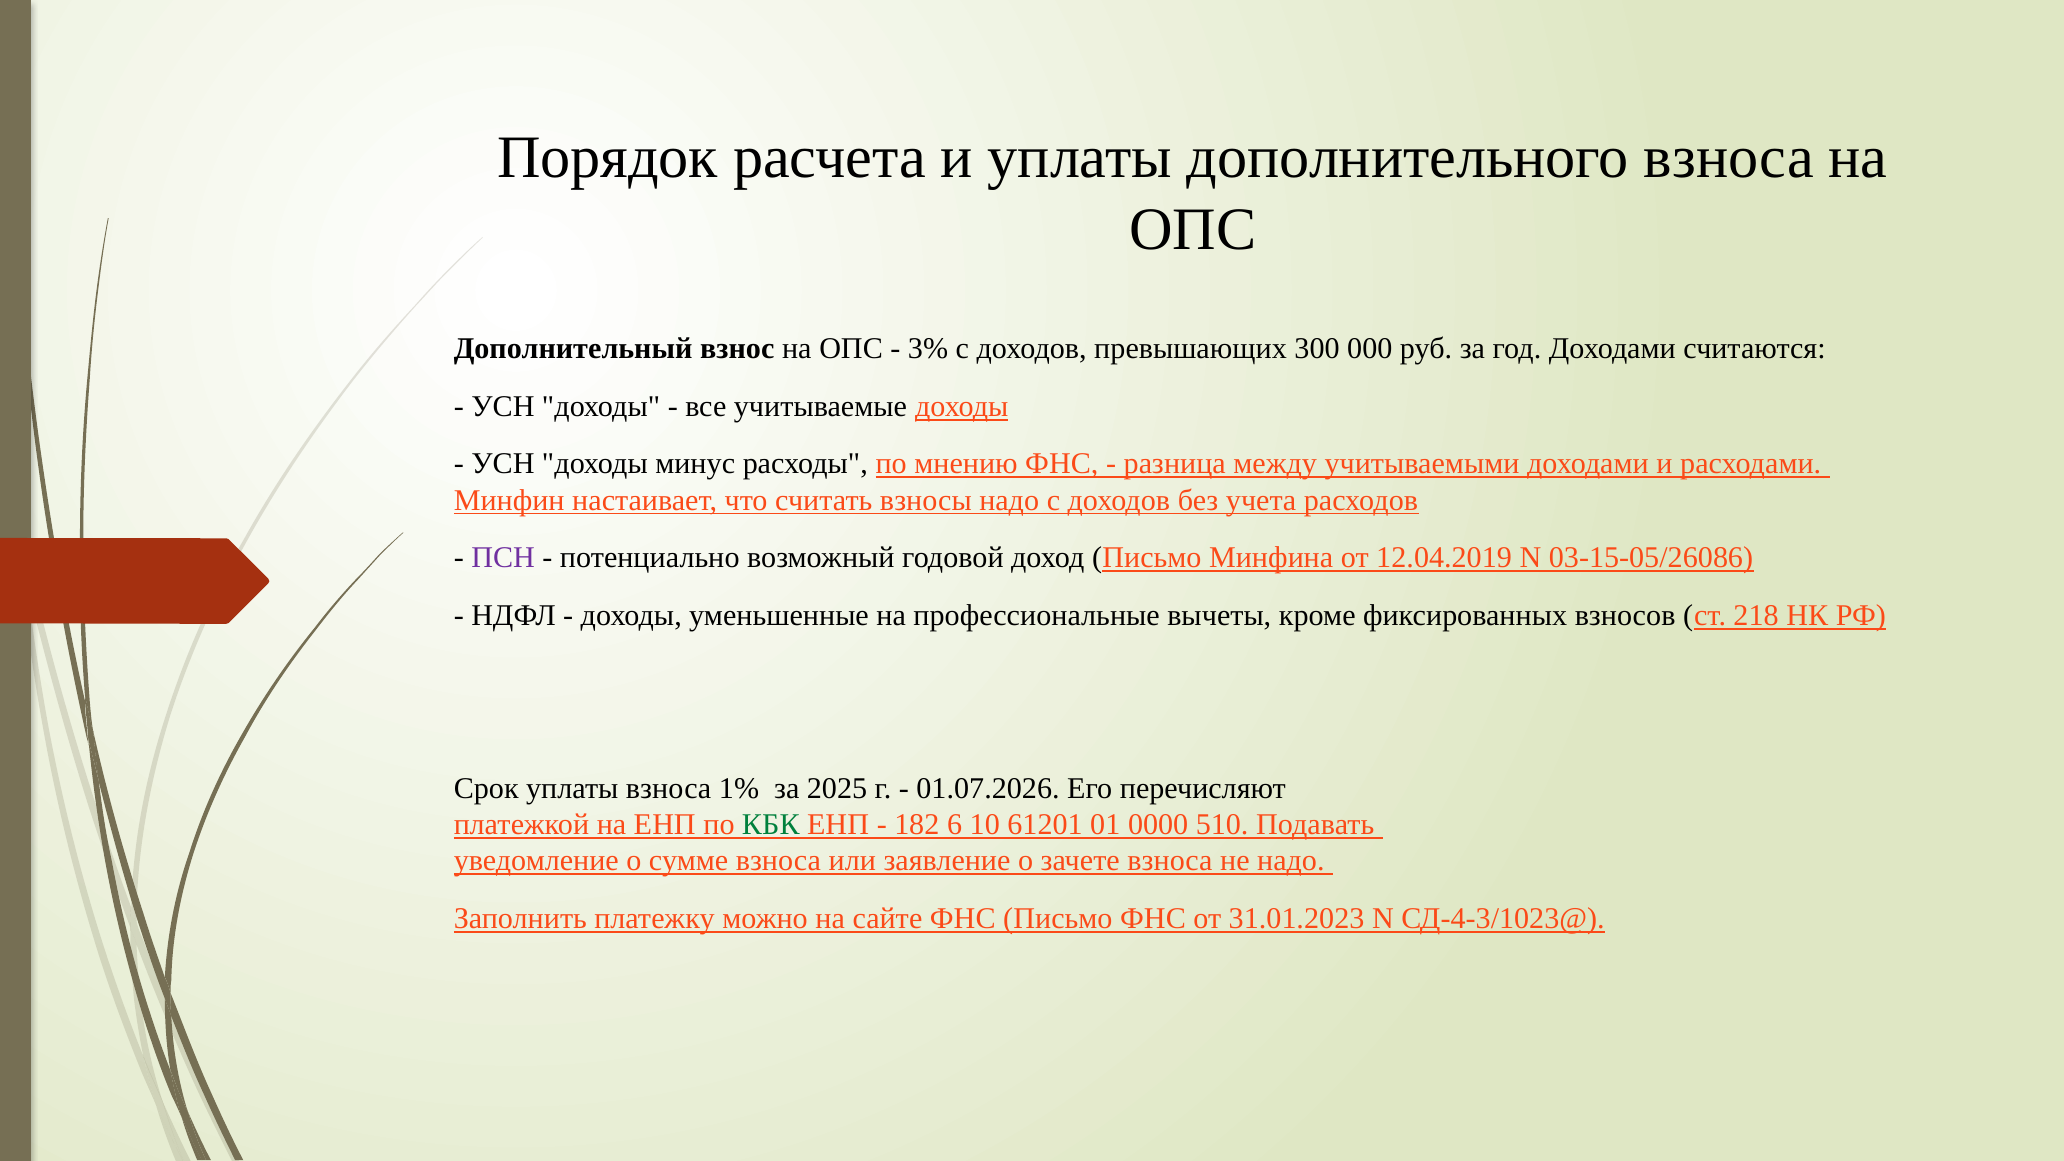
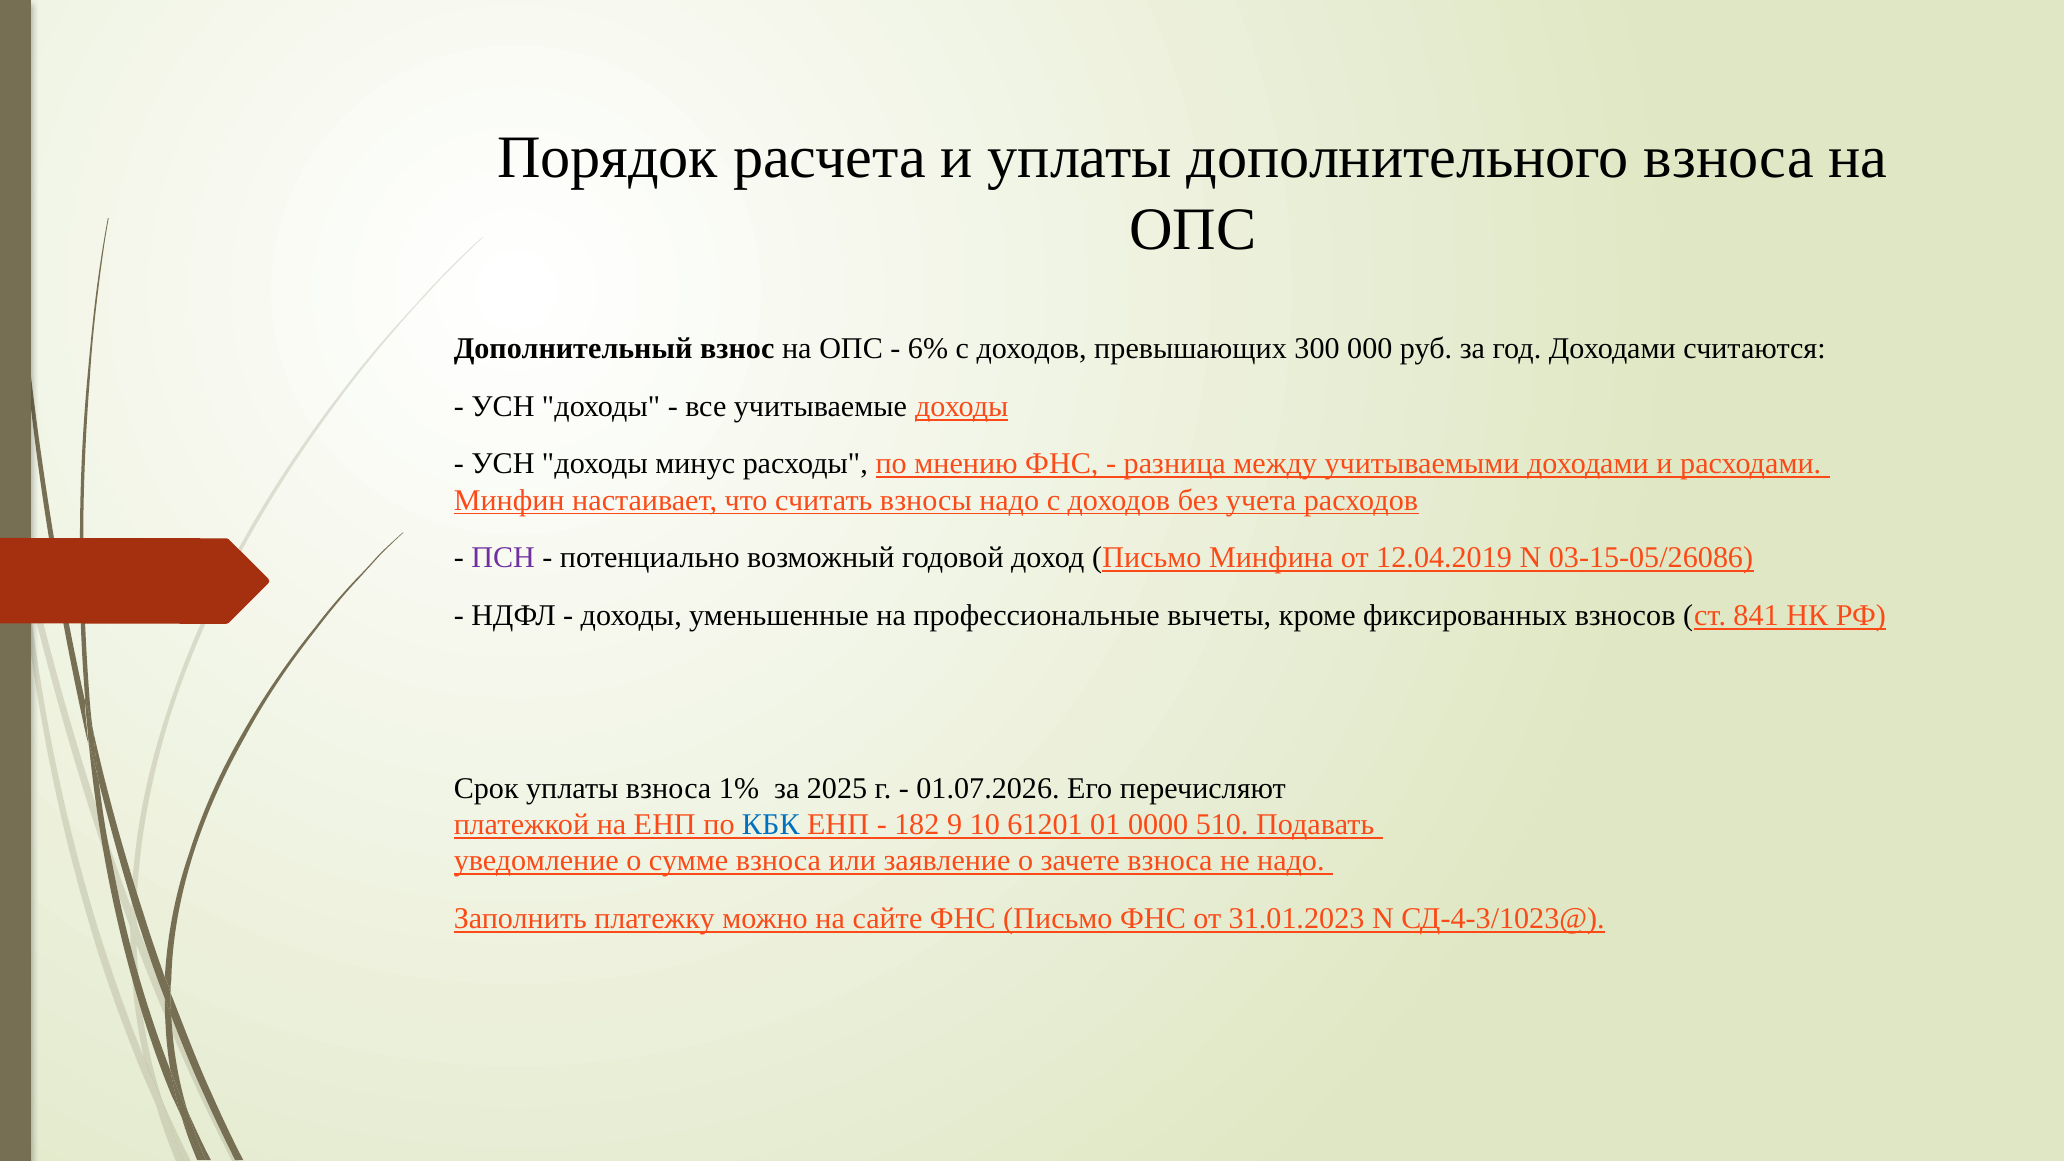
3%: 3% -> 6% (928, 349)
218: 218 -> 841 (1756, 615)
КБК colour: green -> blue (771, 825)
6: 6 -> 9 (955, 825)
